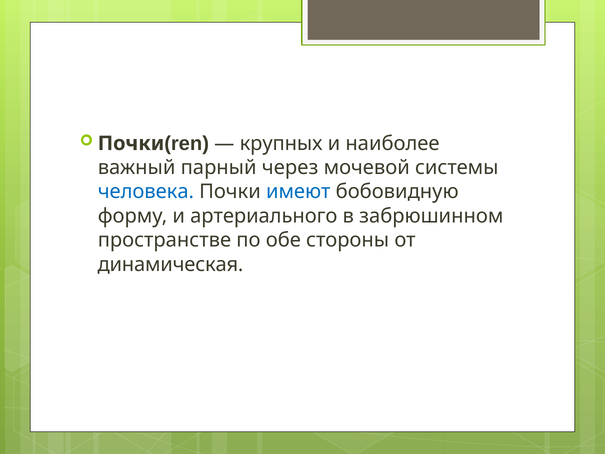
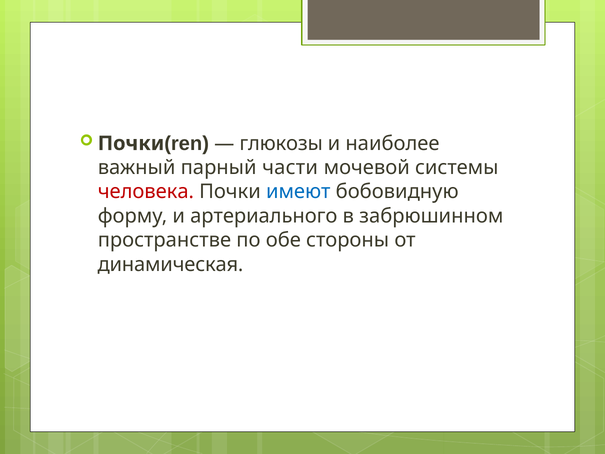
крупных: крупных -> глюкозы (281, 143)
через: через -> части (290, 168)
человека colour: blue -> red (146, 192)
